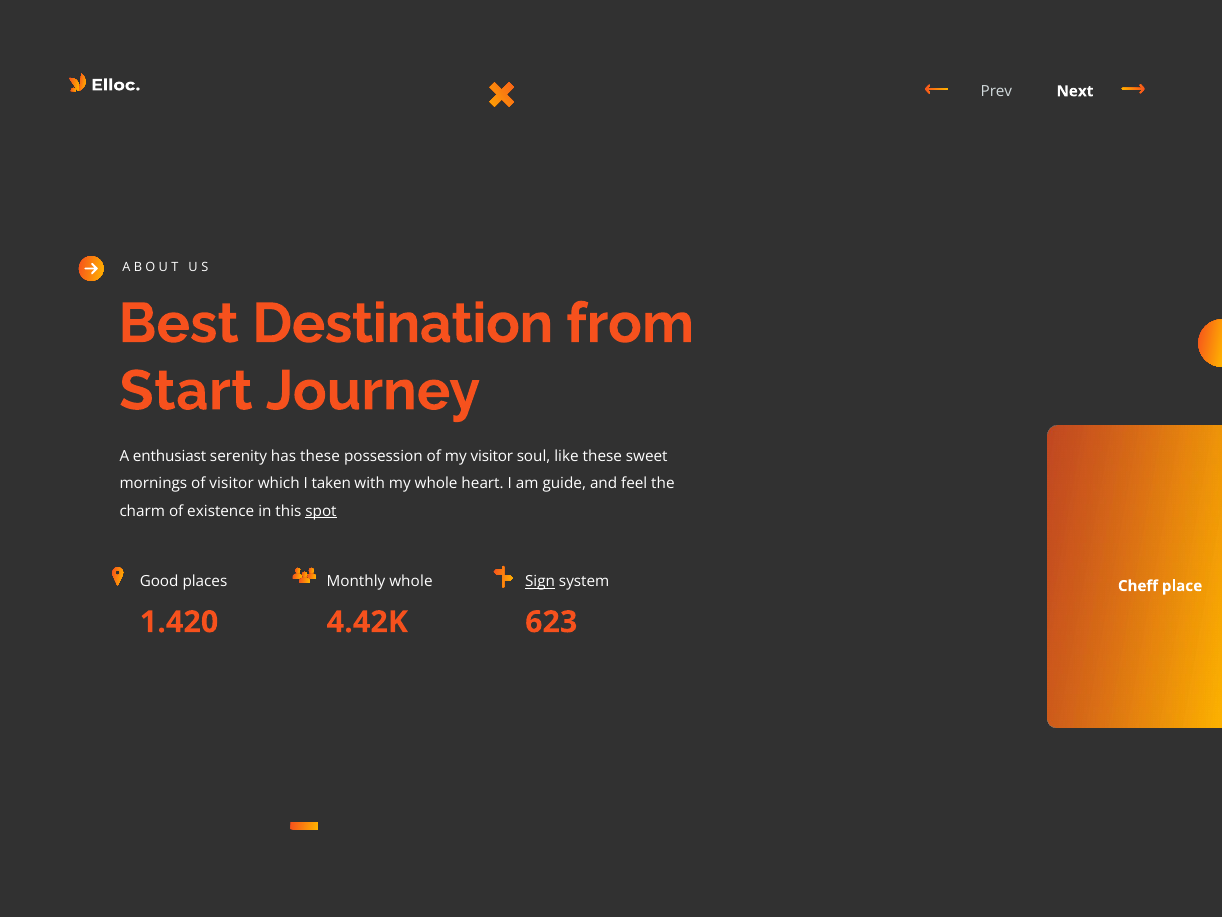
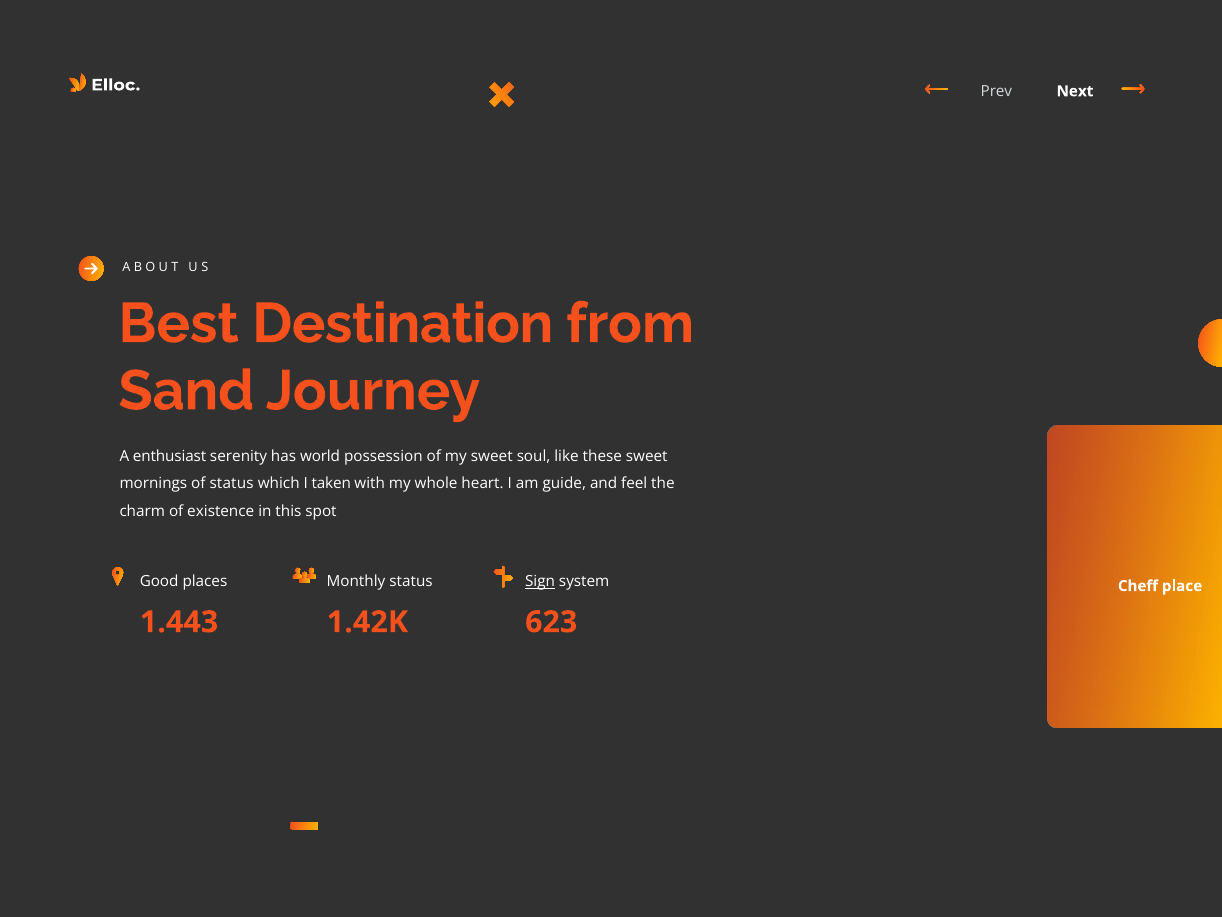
Start: Start -> Sand (186, 391)
has these: these -> world (320, 456)
my visitor: visitor -> sweet (492, 456)
of visitor: visitor -> status (232, 484)
spot underline: present -> none (321, 511)
Monthly whole: whole -> status (411, 582)
1.420: 1.420 -> 1.443 (179, 622)
4.42K: 4.42K -> 1.42K (367, 622)
